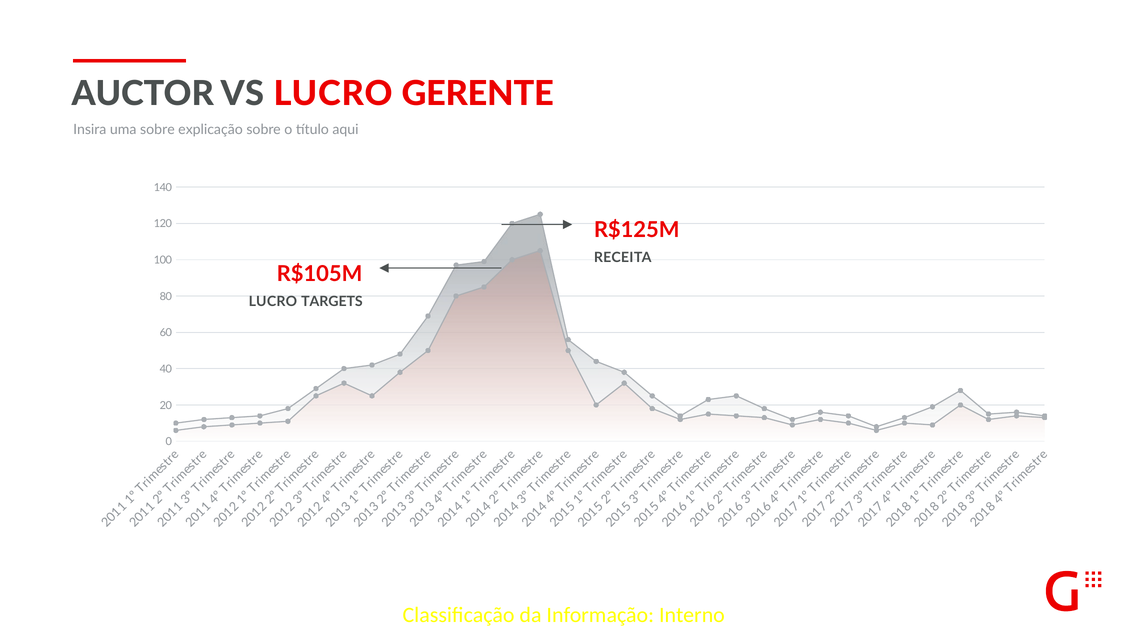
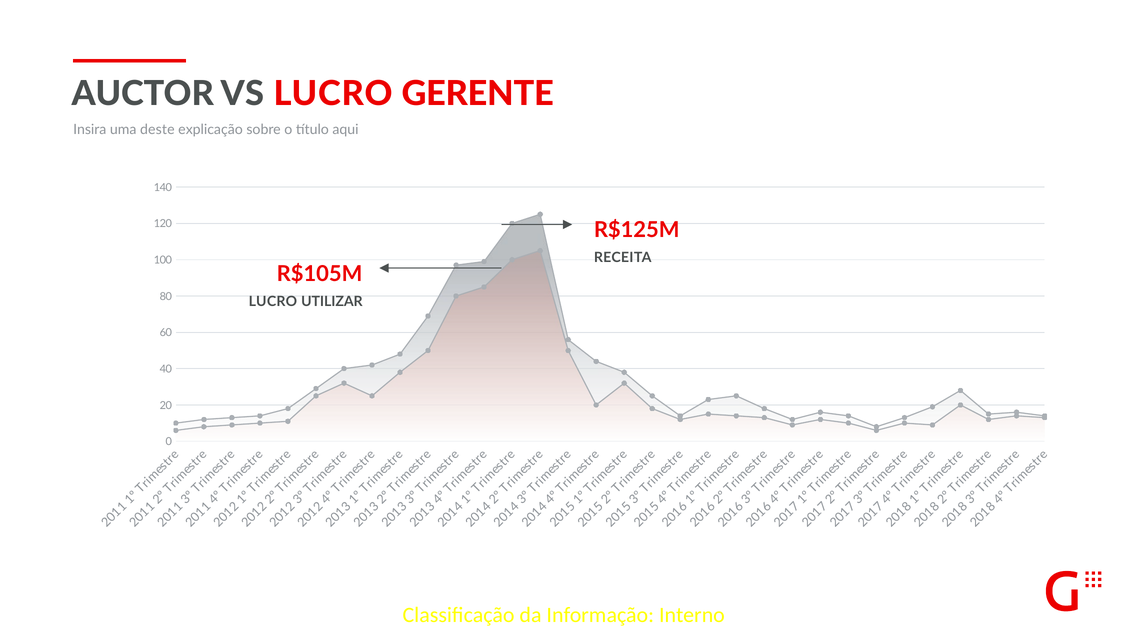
uma sobre: sobre -> deste (157, 130)
TARGETS: TARGETS -> UTILIZAR (332, 302)
